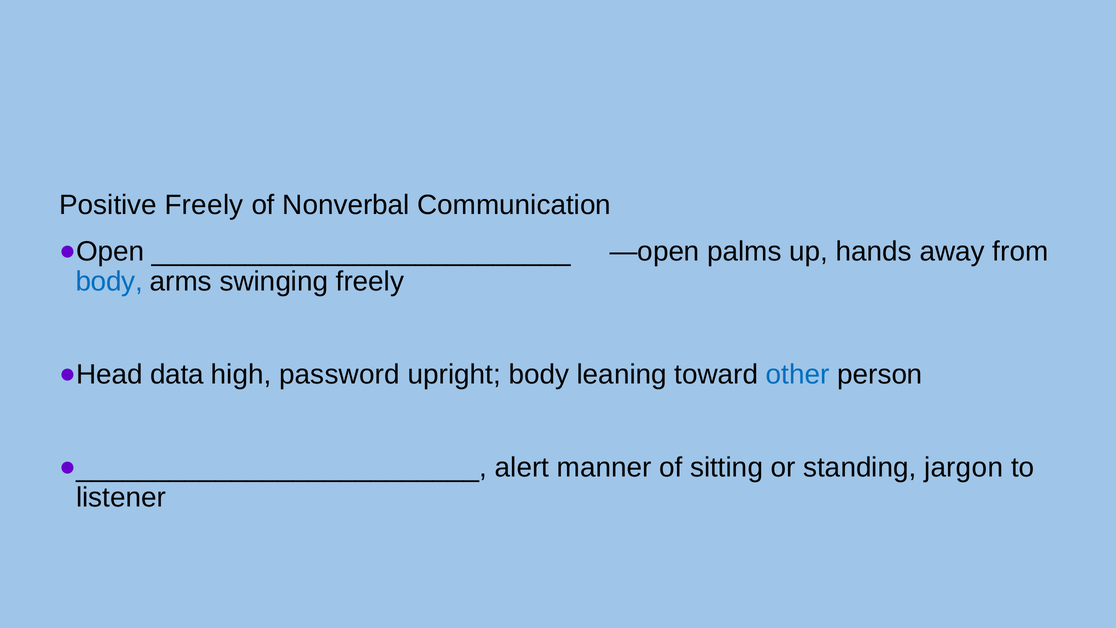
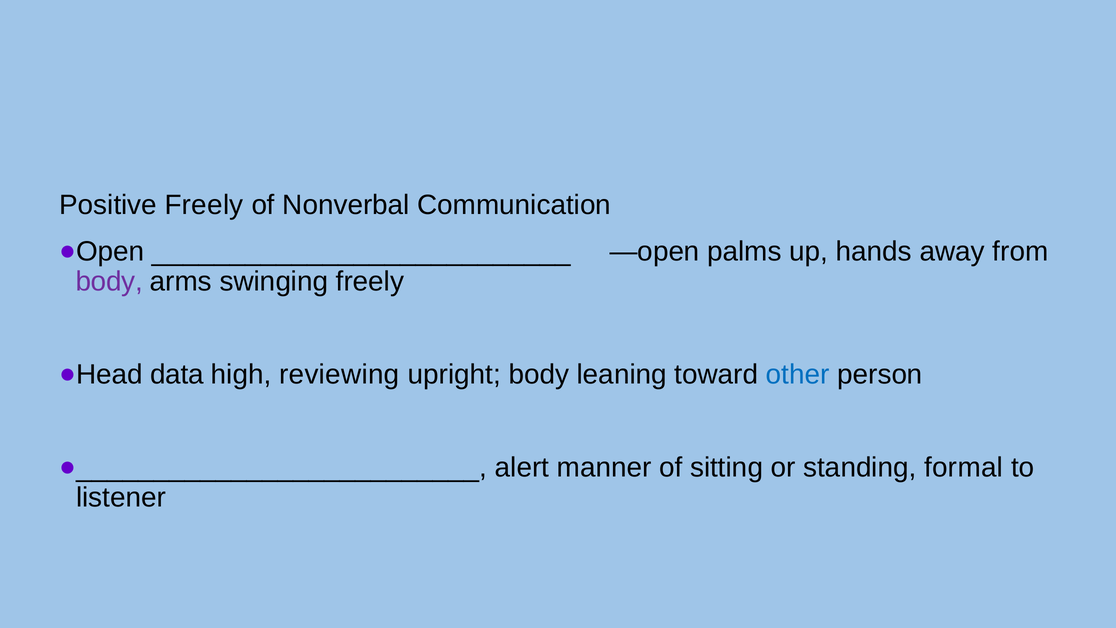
body colour: blue -> purple (109, 282)
password: password -> reviewing (339, 374)
jargon: jargon -> formal (964, 467)
